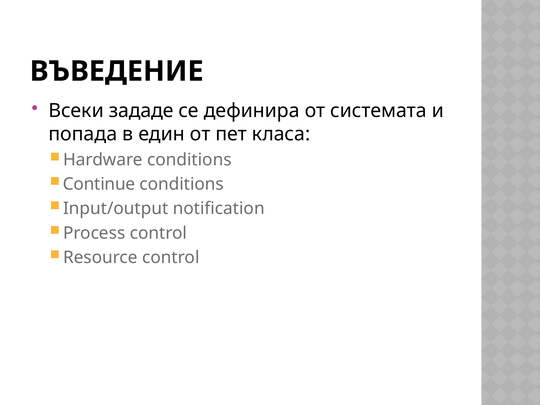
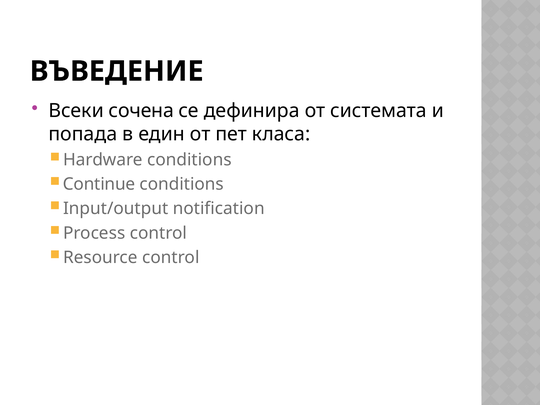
зададе: зададе -> сочена (141, 111)
